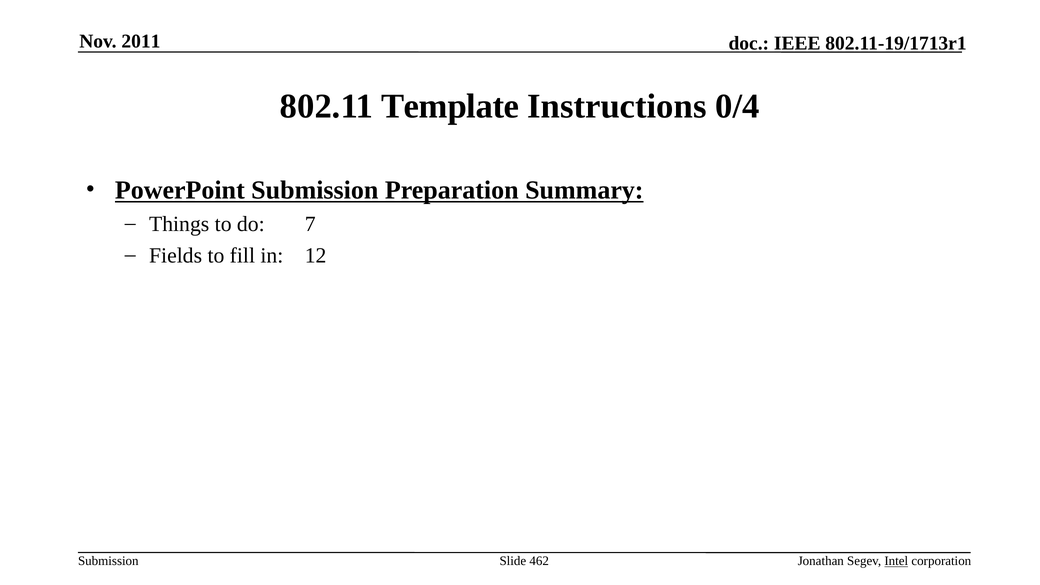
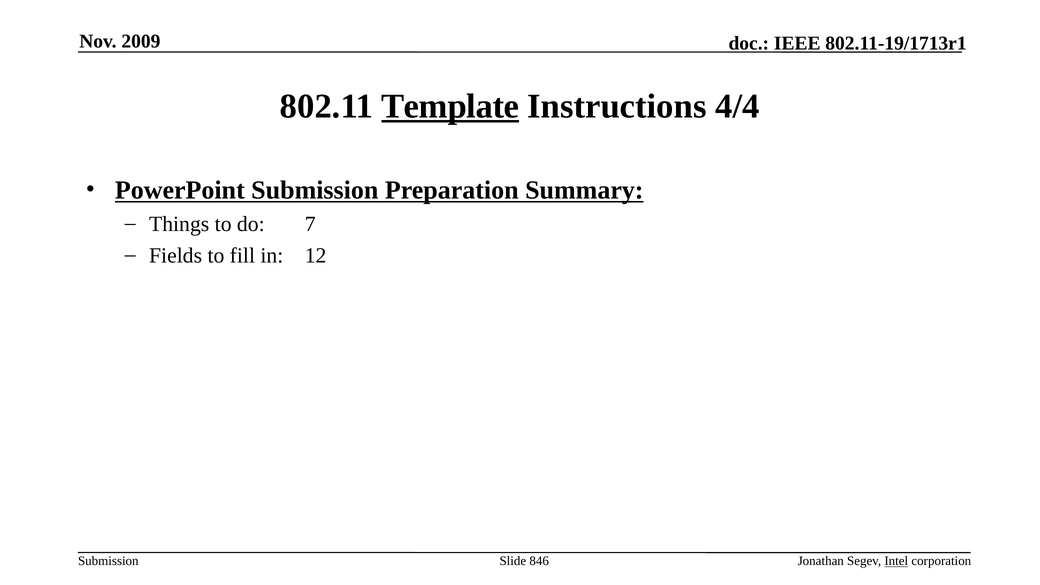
2011: 2011 -> 2009 (141, 41)
Template underline: none -> present (450, 106)
0/4: 0/4 -> 4/4 (737, 106)
462: 462 -> 846 (539, 561)
